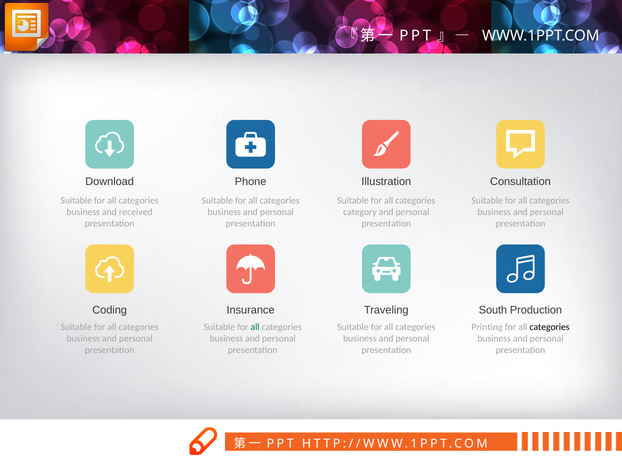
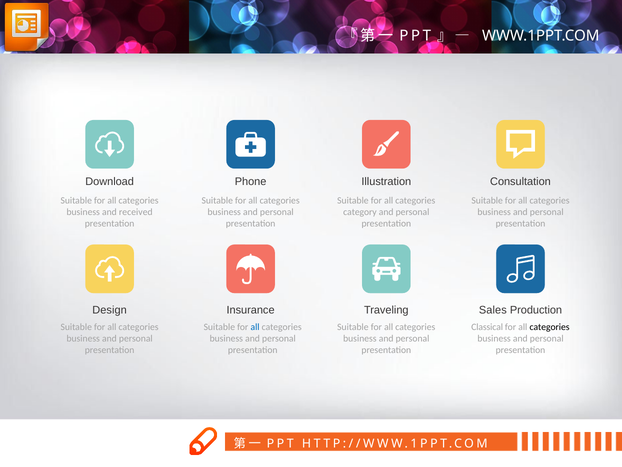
Coding: Coding -> Design (110, 310)
South: South -> Sales (493, 310)
all colour: green -> blue (255, 327)
Printing: Printing -> Classical (487, 327)
